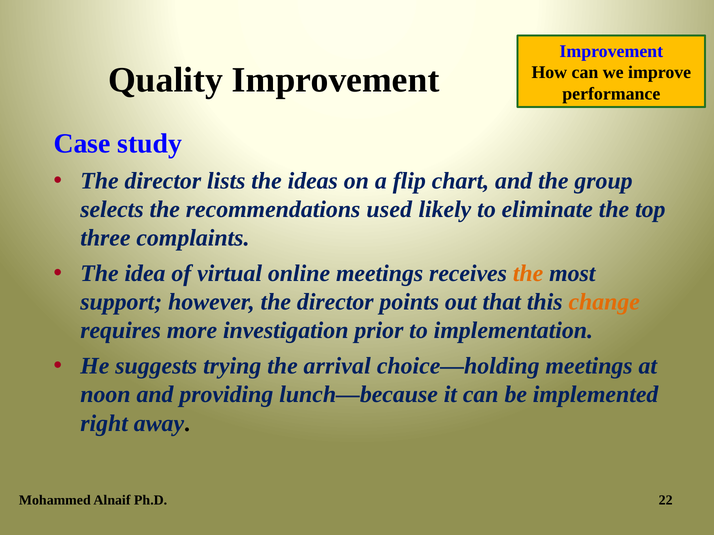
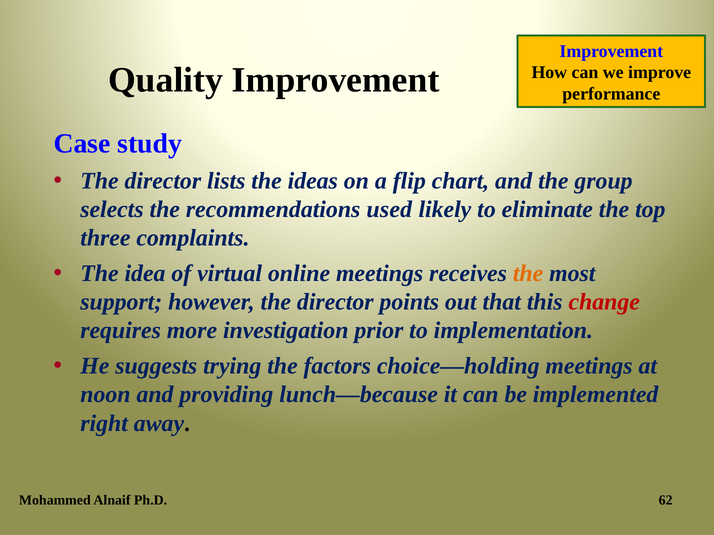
change colour: orange -> red (604, 302)
arrival: arrival -> factors (337, 366)
22: 22 -> 62 (666, 501)
